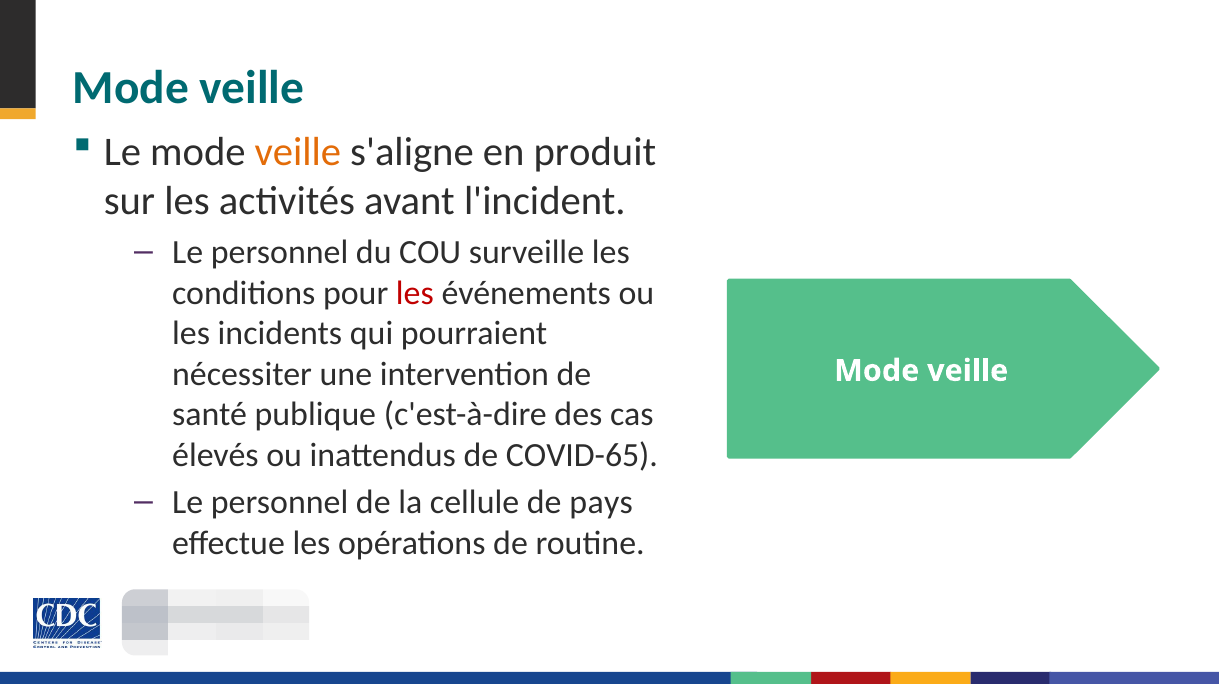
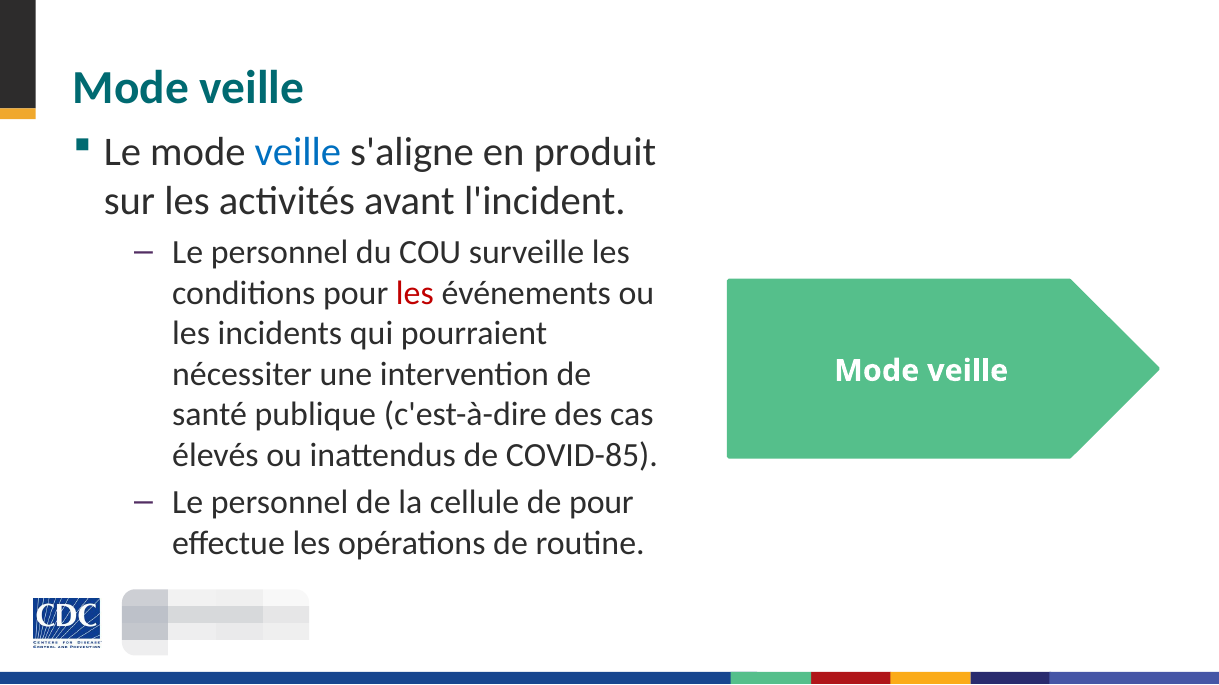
veille colour: orange -> blue (298, 153)
COVID-65: COVID-65 -> COVID-85 (582, 456)
de pays: pays -> pour (601, 503)
